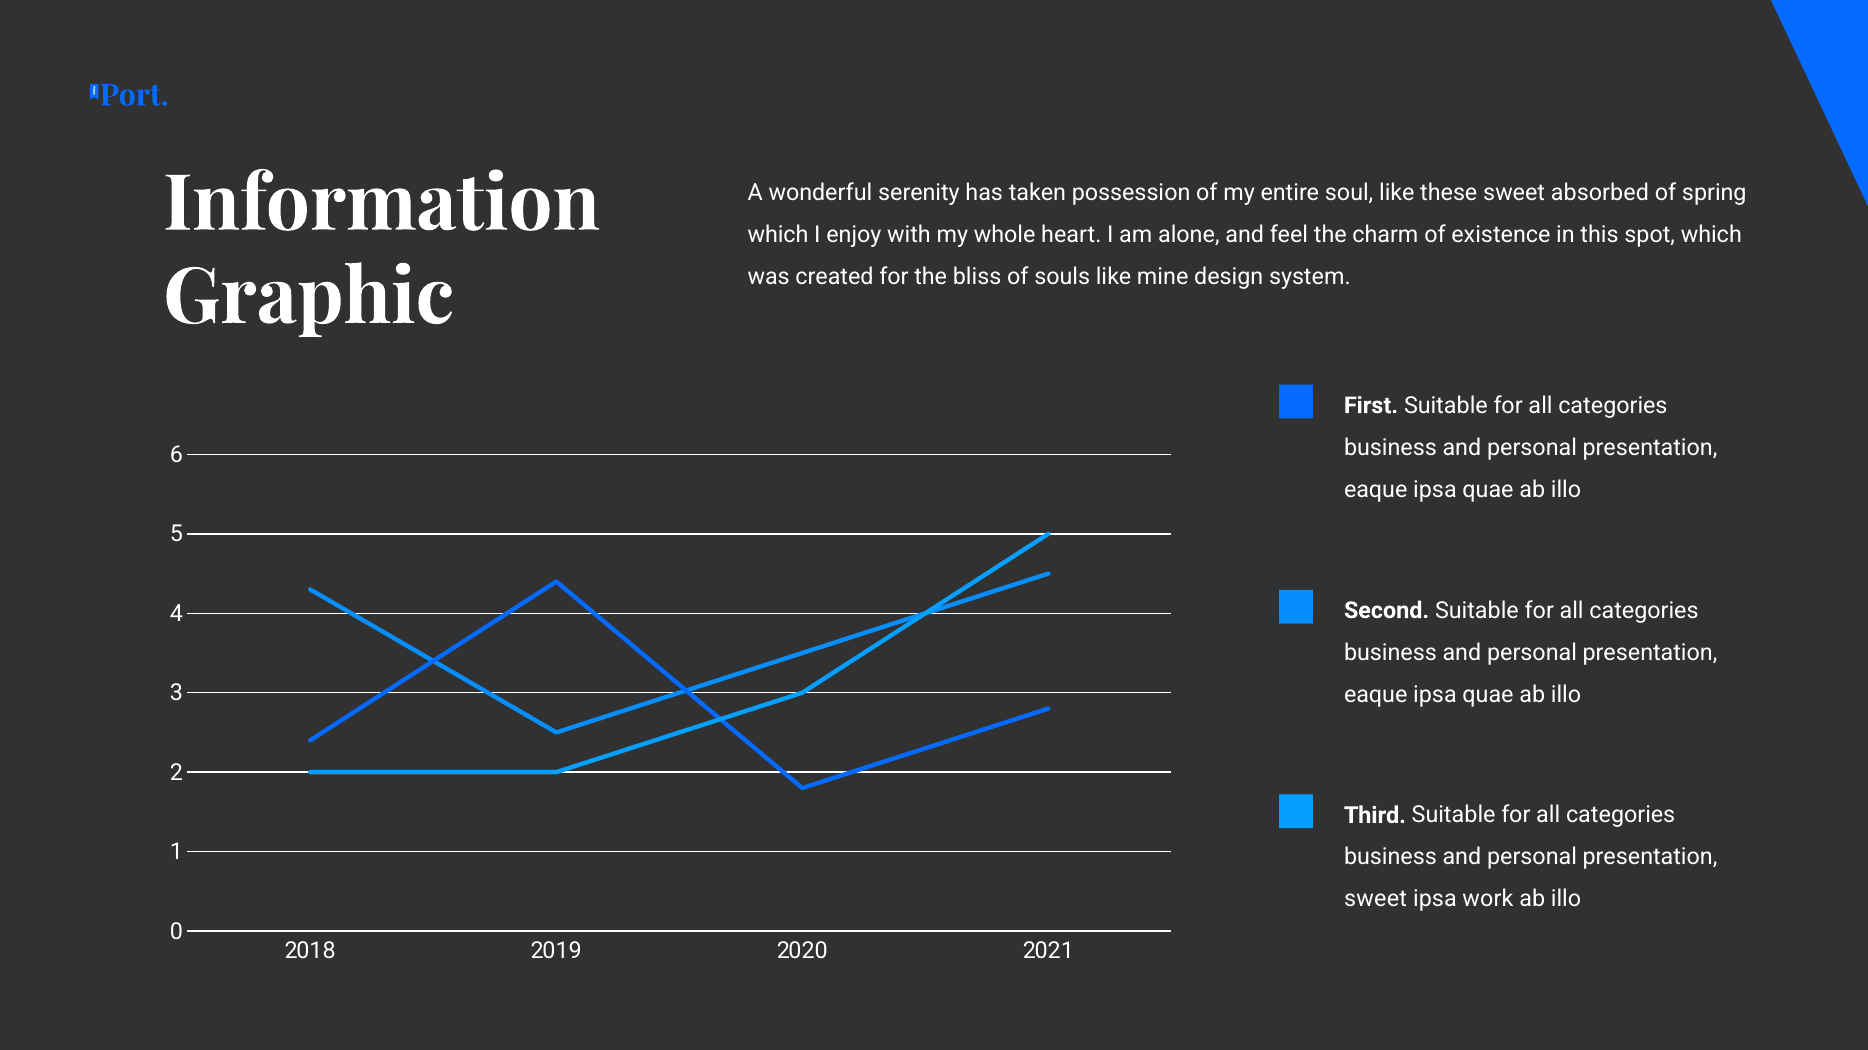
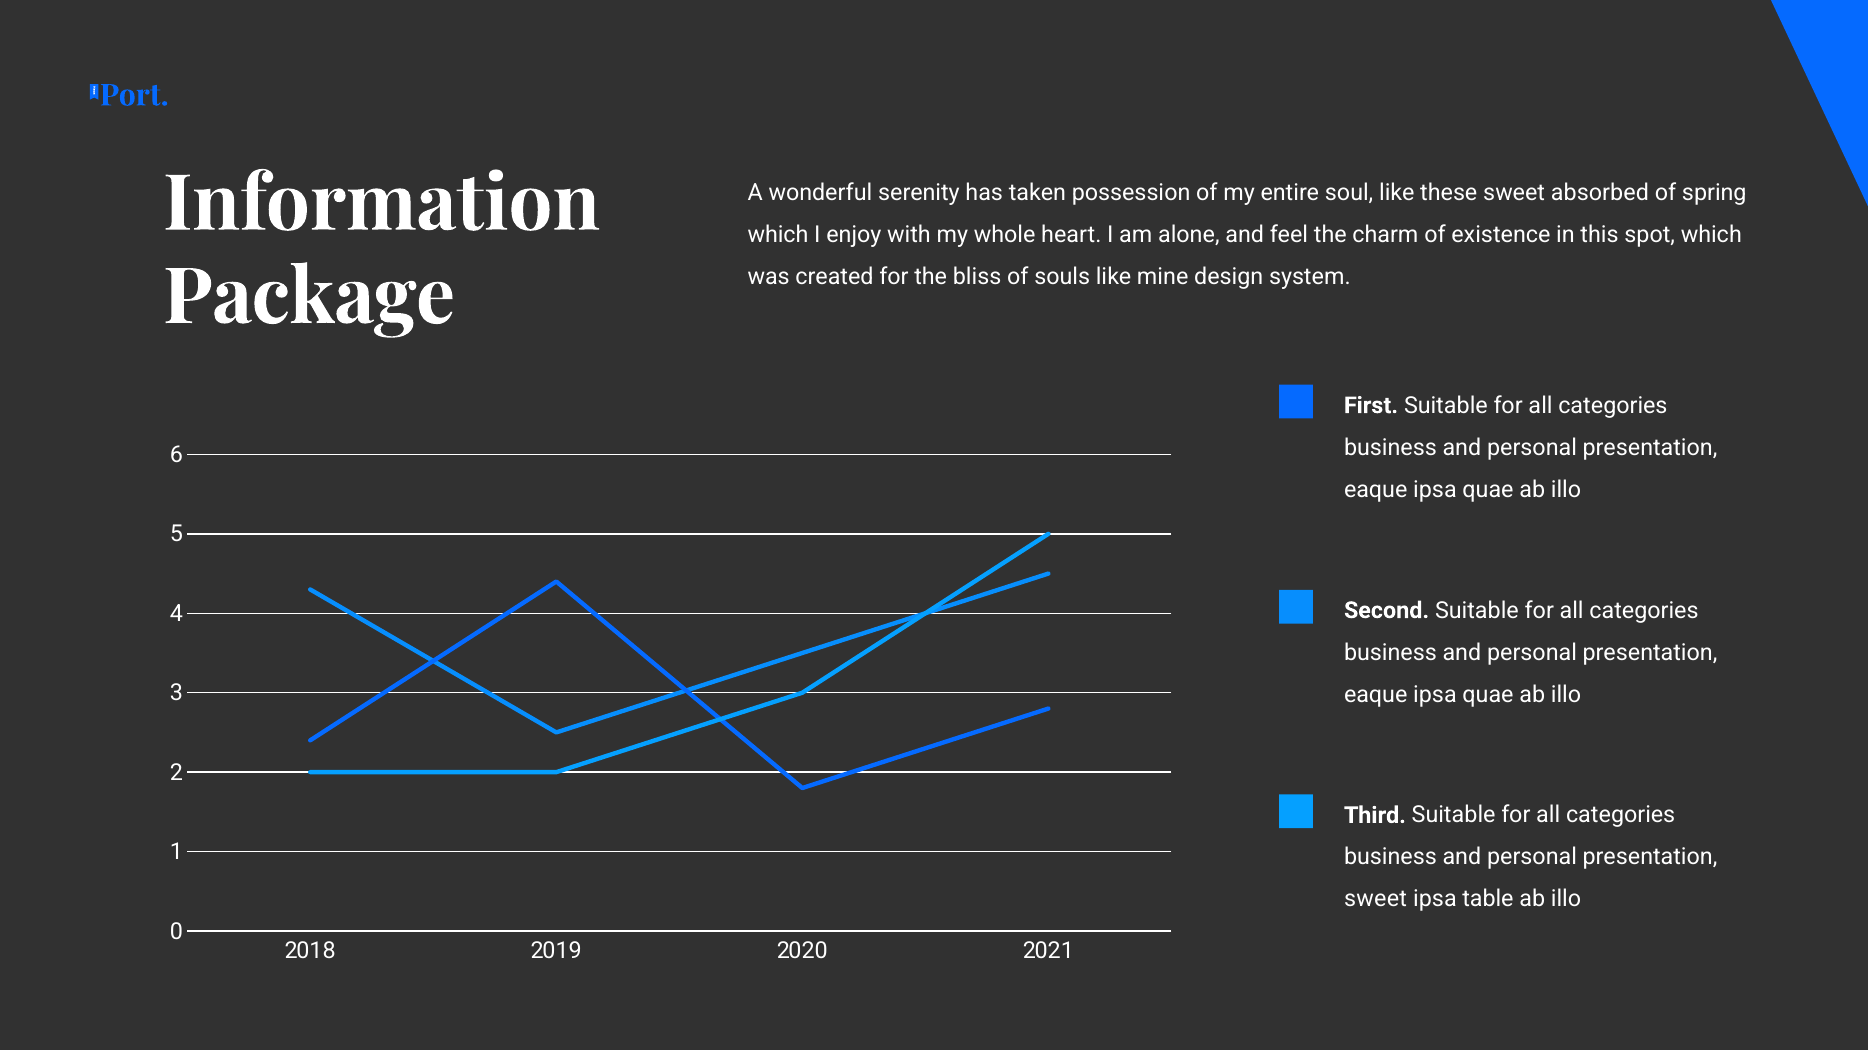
Graphic: Graphic -> Package (309, 298)
work: work -> table (1488, 900)
